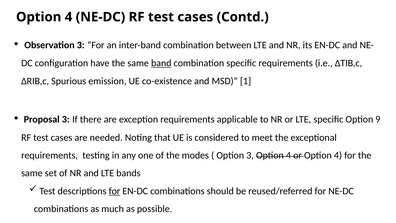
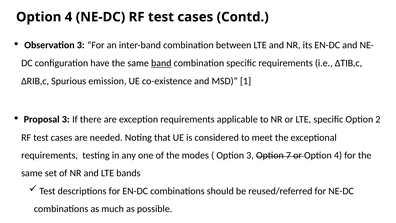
9: 9 -> 2 (378, 119)
3 Option 4: 4 -> 7 (288, 155)
for underline: present -> none (114, 191)
